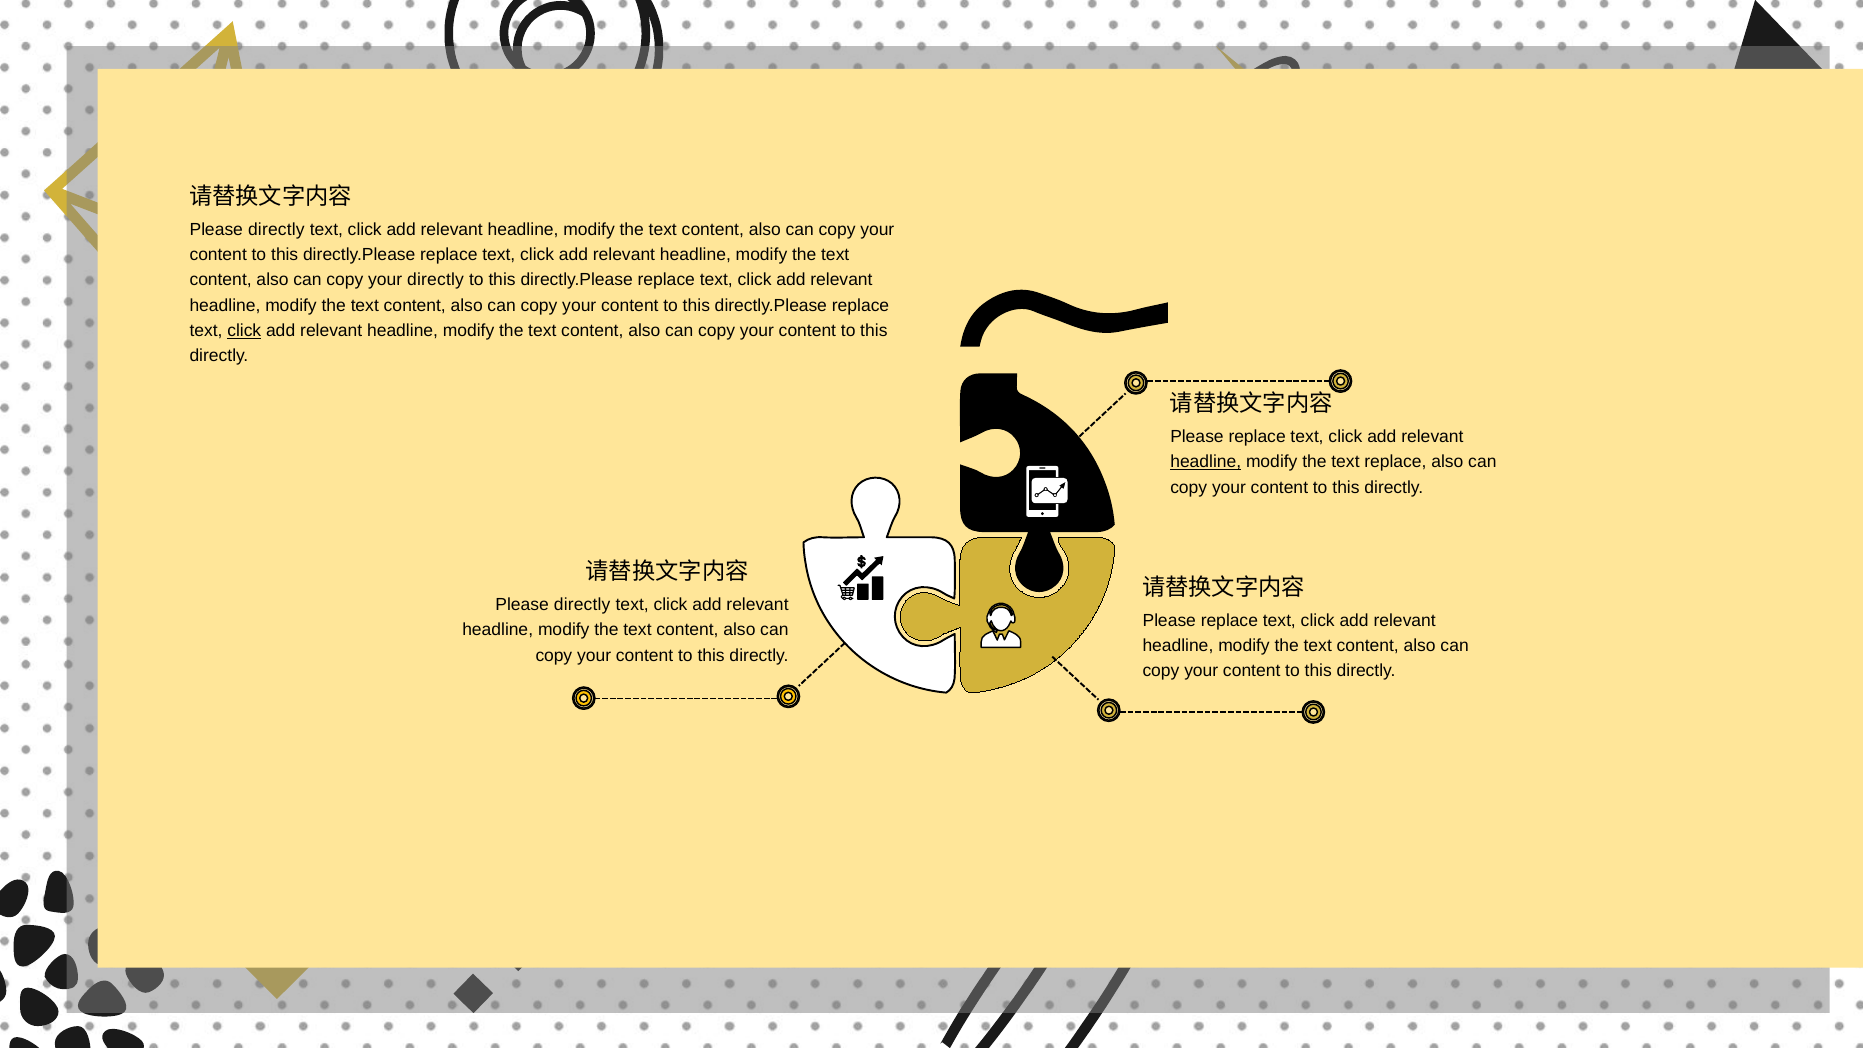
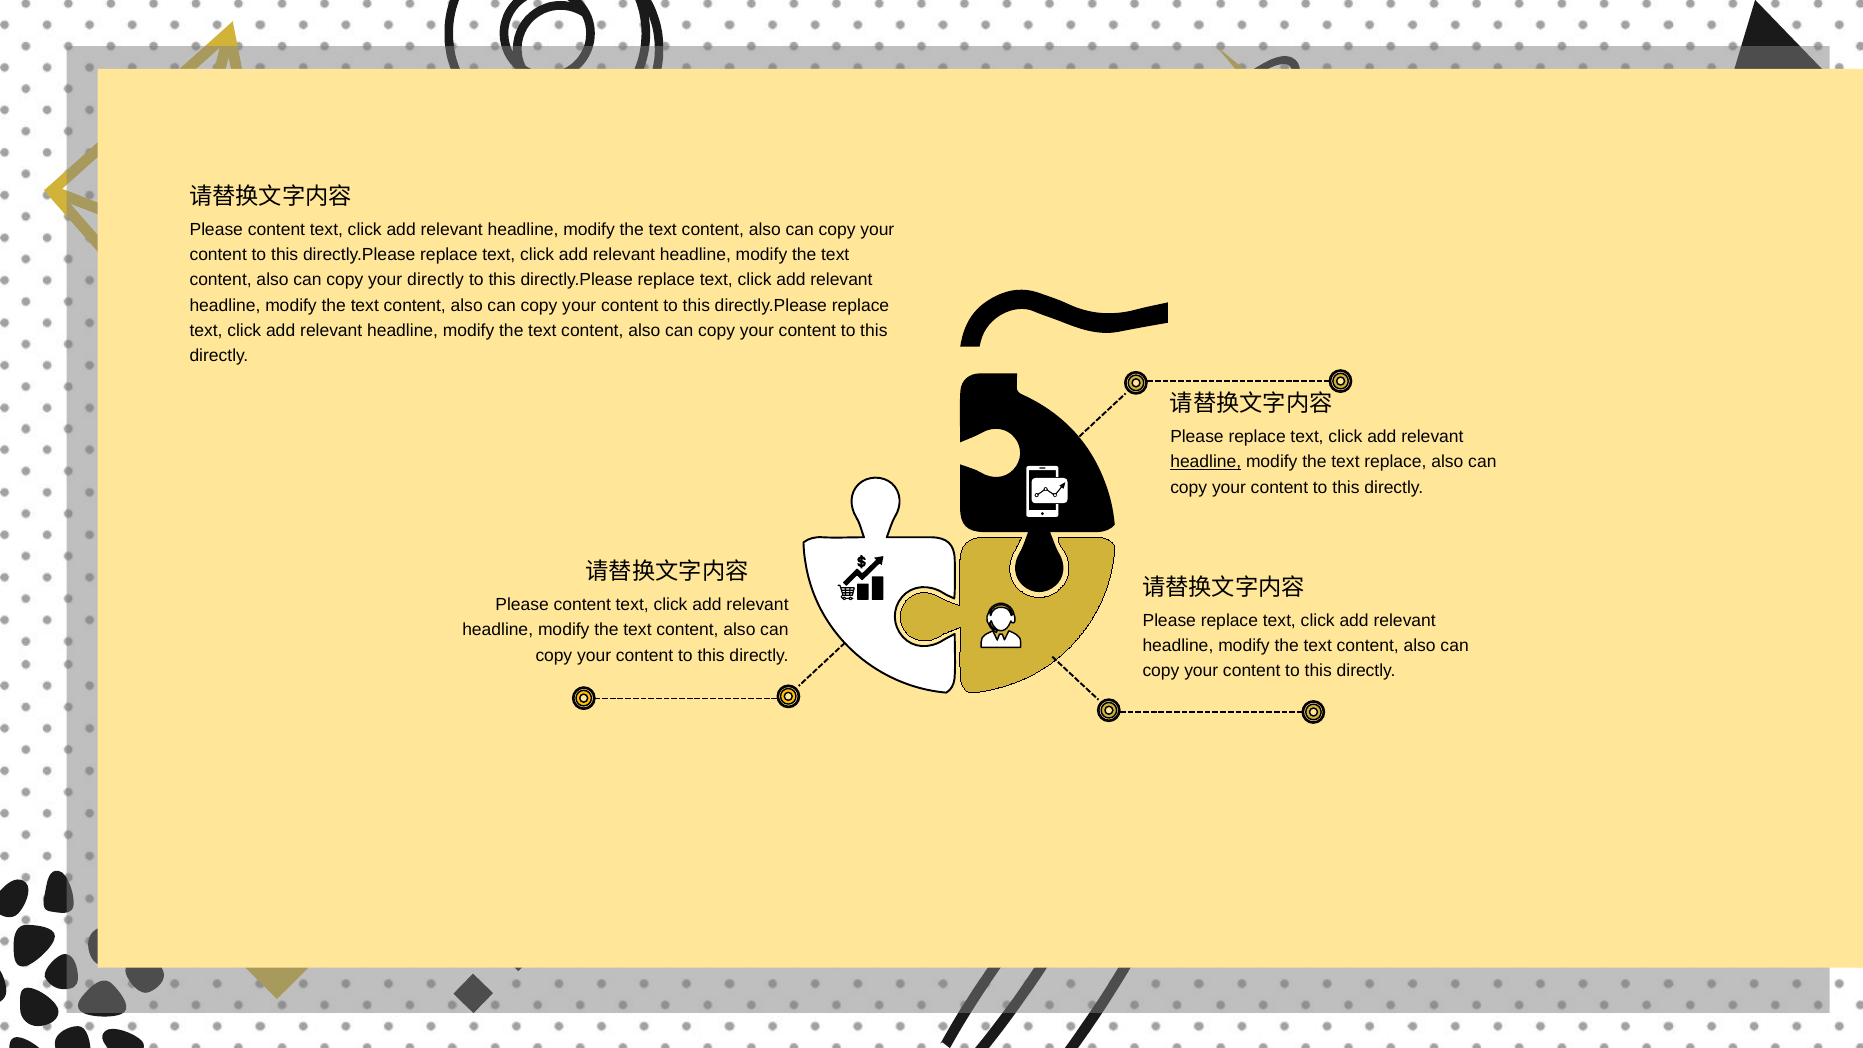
directly: directly -> content (276, 230)
click underline: present -> none (244, 331)
directly: directly -> content (582, 605)
